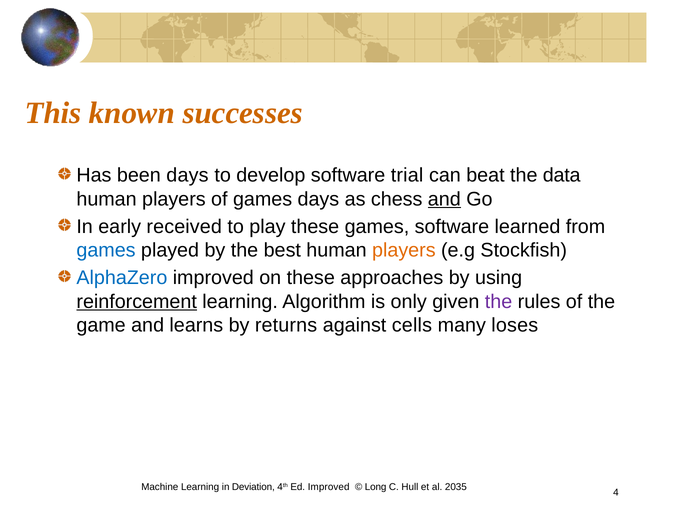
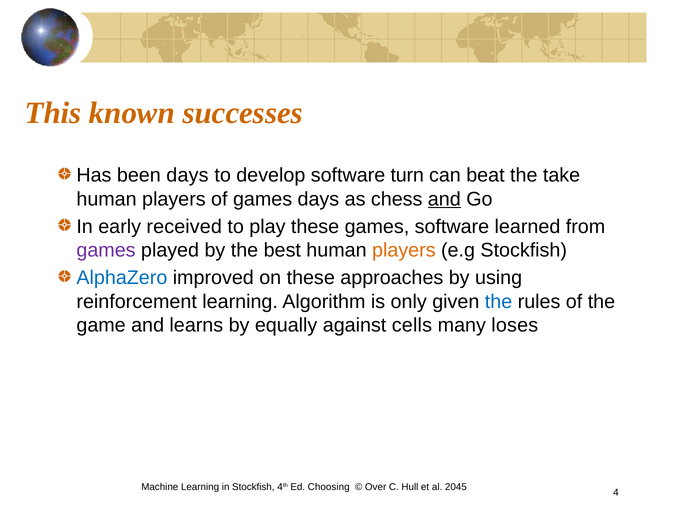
trial: trial -> turn (407, 175)
data: data -> take (562, 175)
games colour: blue -> purple (106, 250)
reinforcement underline: present -> none (137, 302)
the colour: purple -> blue (499, 302)
returns: returns -> equally (286, 325)
in Deviation: Deviation -> Stockfish (253, 487)
Ed Improved: Improved -> Choosing (329, 487)
Long: Long -> Over (376, 487)
2035: 2035 -> 2045 (456, 487)
